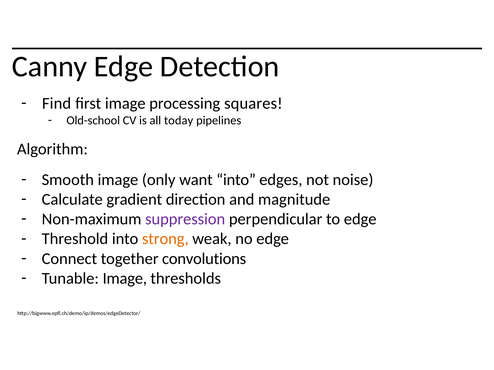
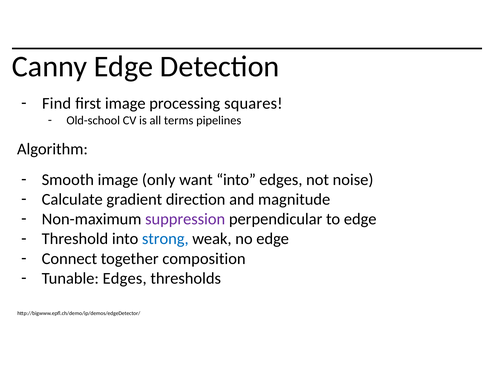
today: today -> terms (179, 121)
strong colour: orange -> blue (165, 239)
convolutions: convolutions -> composition (204, 259)
Tunable Image: Image -> Edges (125, 279)
